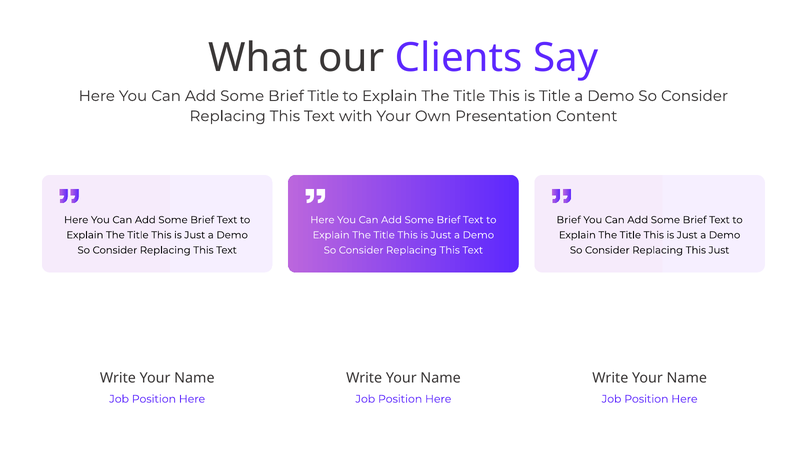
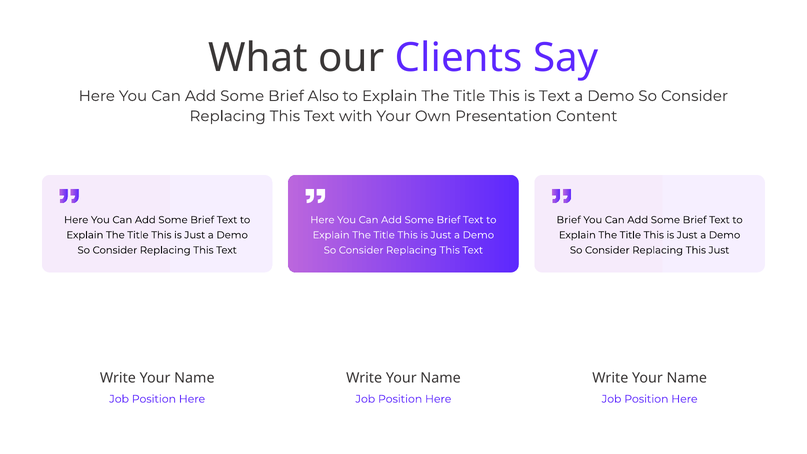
Brief Title: Title -> Also (323, 96)
is Title: Title -> Text (555, 96)
